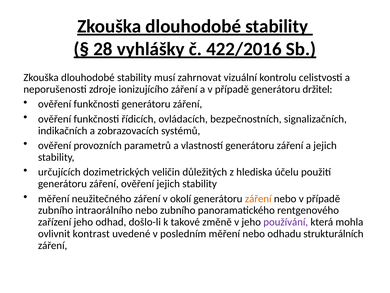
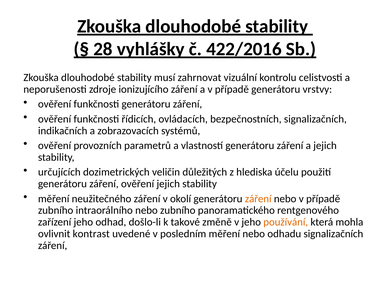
držitel: držitel -> vrstvy (317, 89)
používání colour: purple -> orange (286, 222)
odhadu strukturálních: strukturálních -> signalizačních (333, 233)
